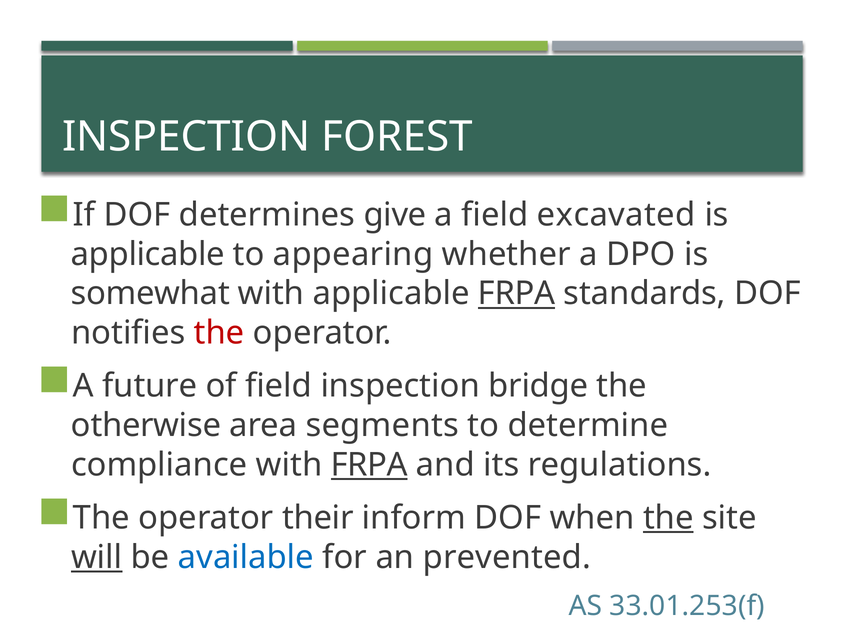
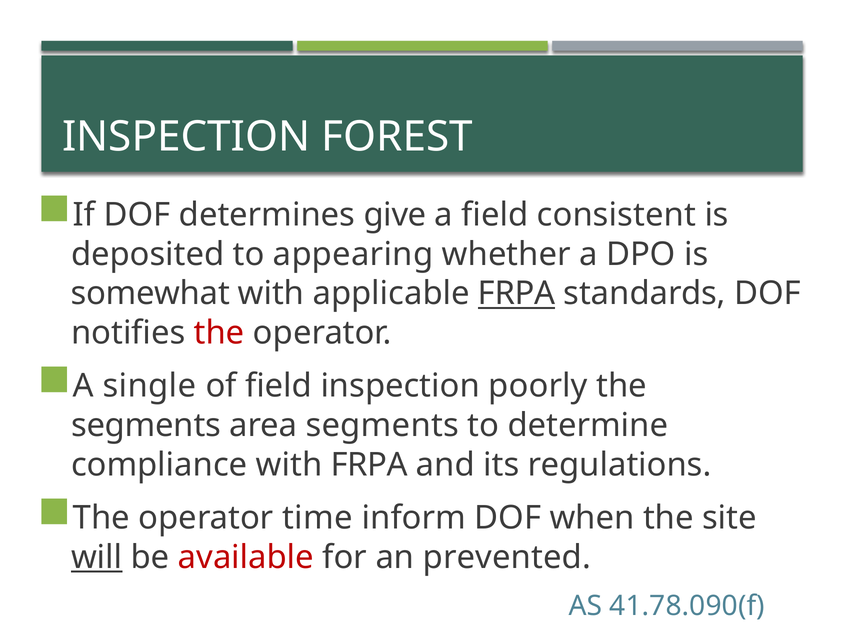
excavated: excavated -> consistent (616, 215)
applicable: applicable -> deposited (148, 254)
future: future -> single (150, 386)
bridge: bridge -> poorly (538, 386)
otherwise: otherwise -> segments (146, 425)
FRPA underline: present -> none (369, 465)
their: their -> time (318, 518)
the underline: present -> none (668, 518)
available colour: blue -> red (246, 557)
33.01.253(f: 33.01.253(f -> 41.78.090(f (687, 606)
